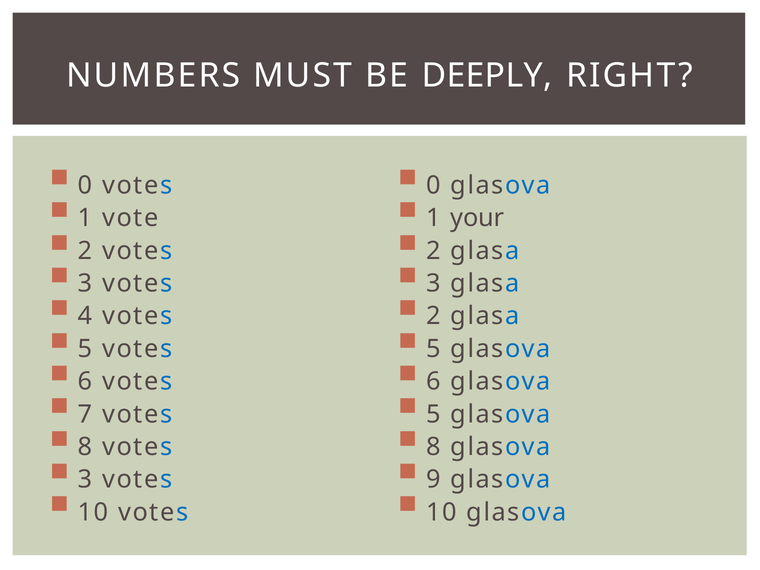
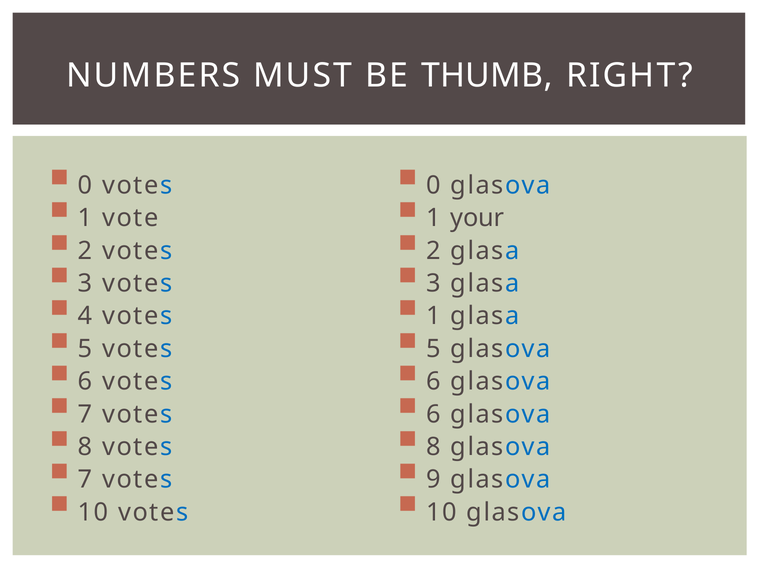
DEEPLY: DEEPLY -> THUMB (487, 76)
2: 2 -> 1 (434, 316)
5: 5 -> 6 (434, 414)
3: 3 -> 7 (85, 480)
